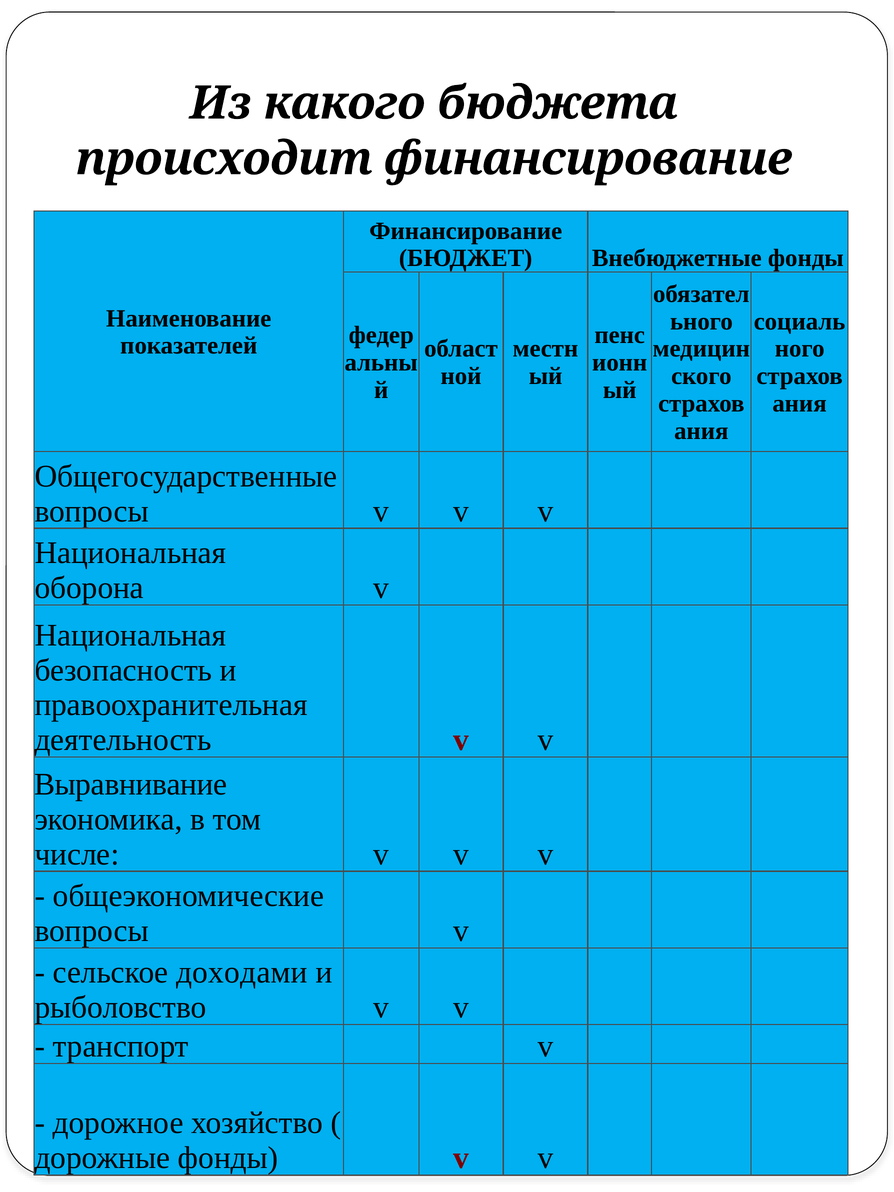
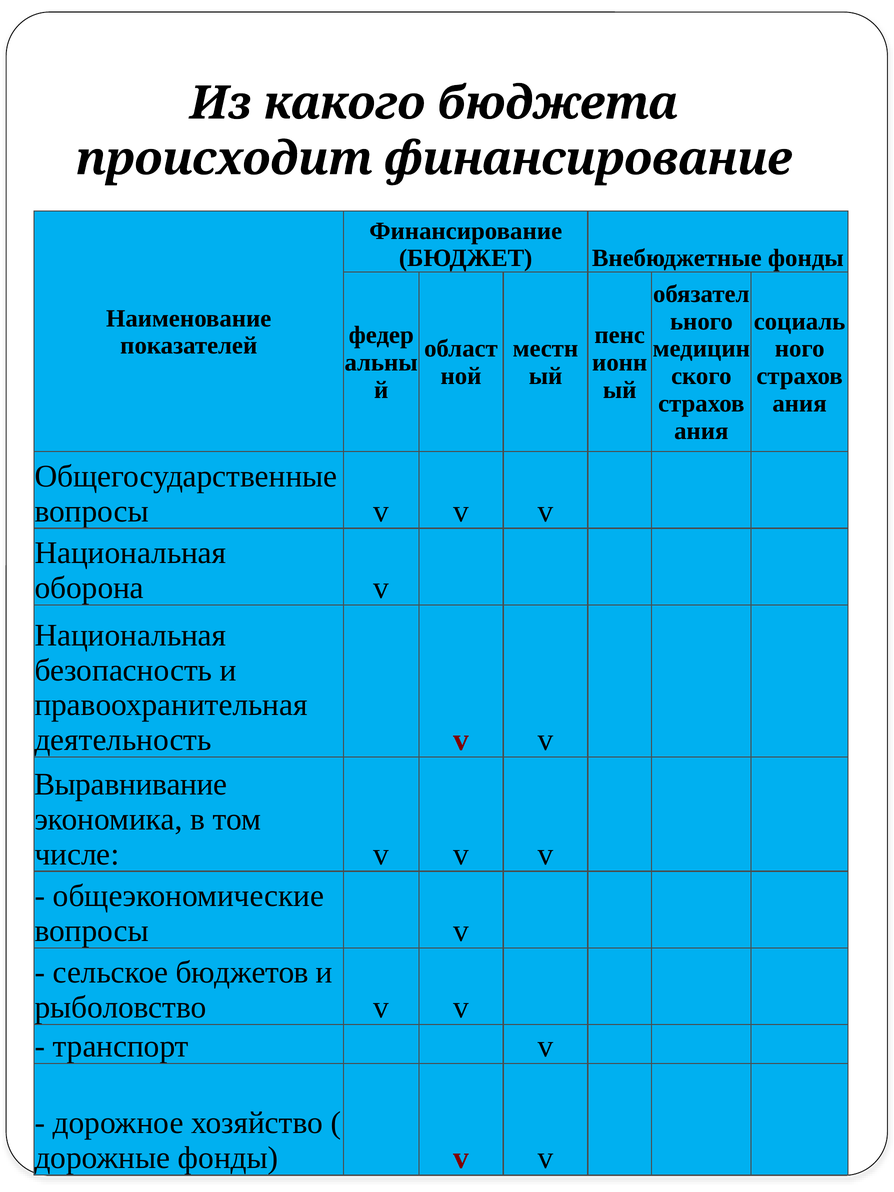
доходами: доходами -> бюджетов (242, 973)
